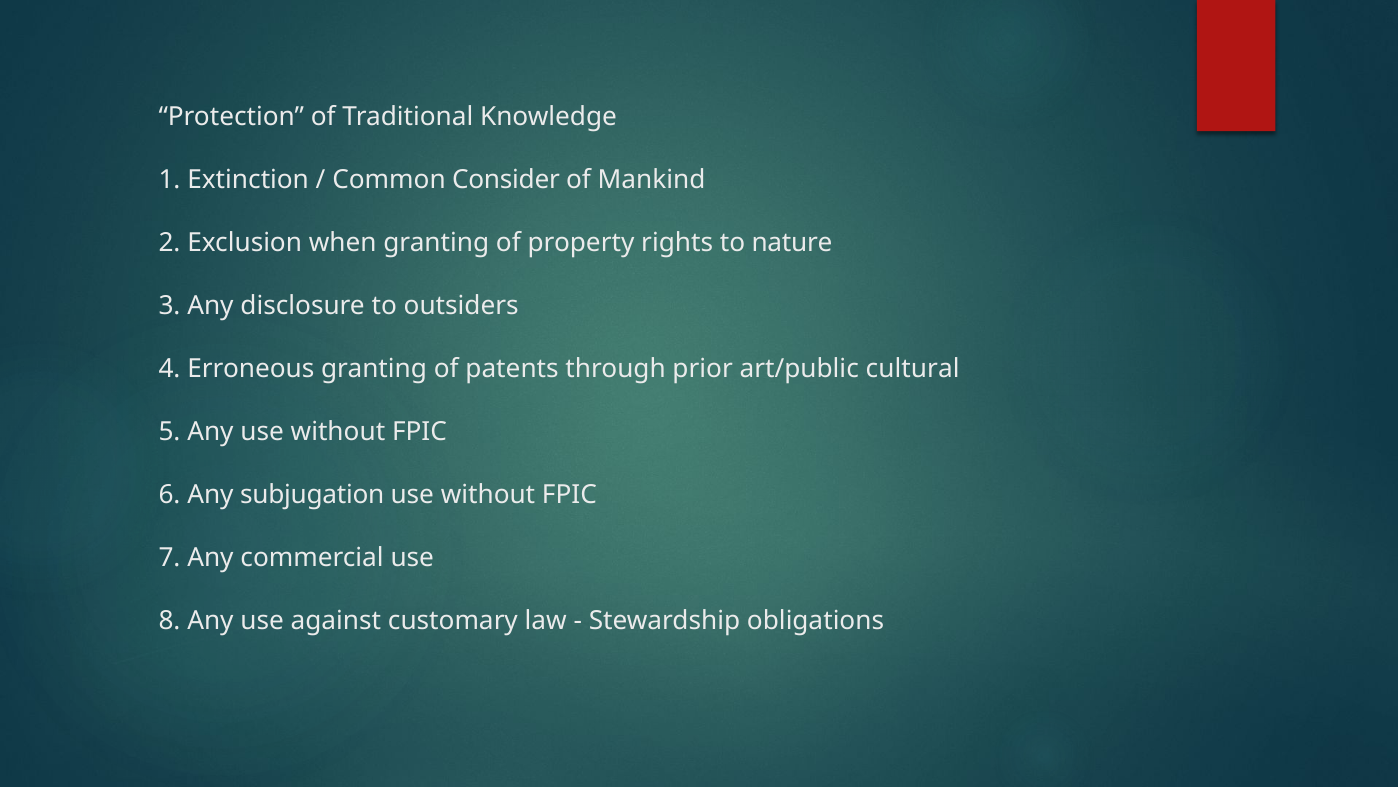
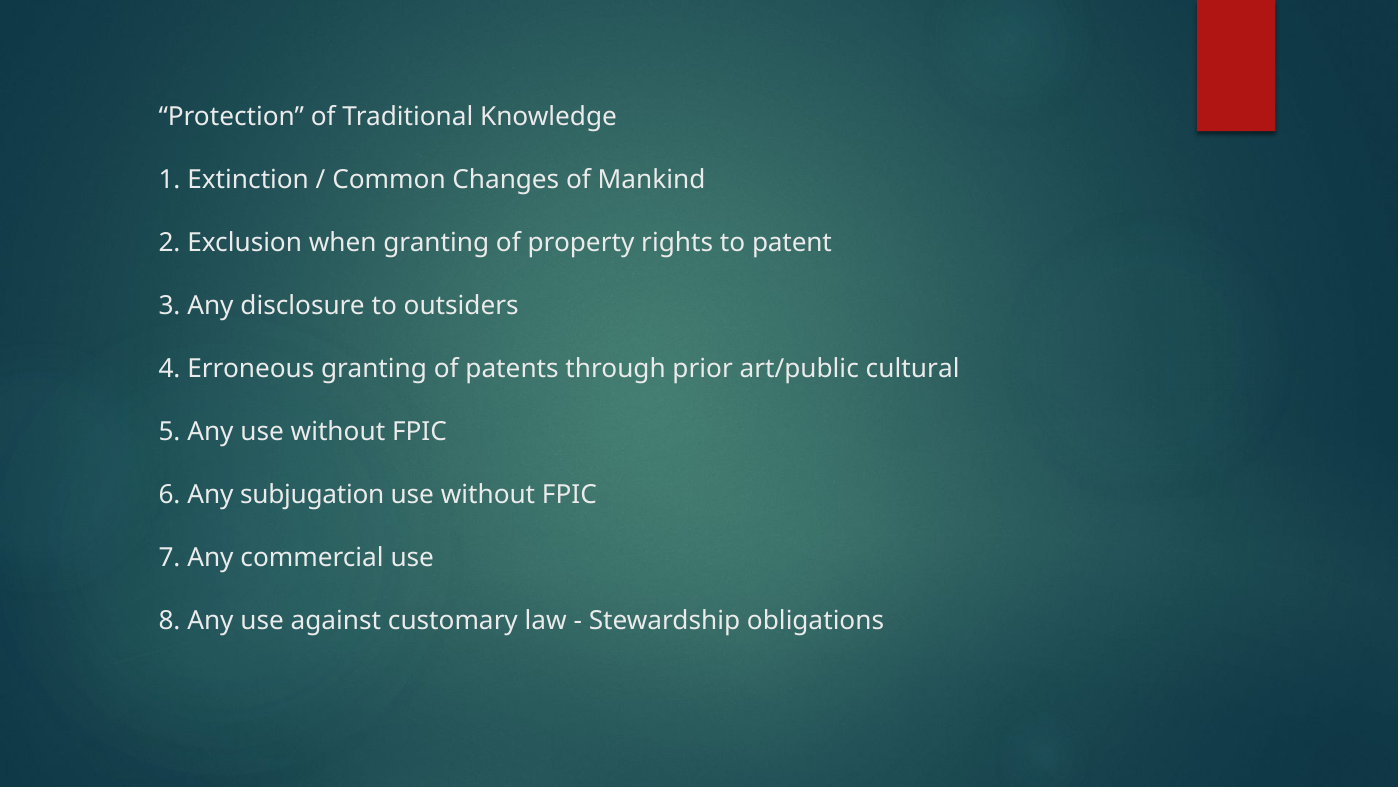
Consider: Consider -> Changes (506, 180)
nature: nature -> patent (792, 243)
